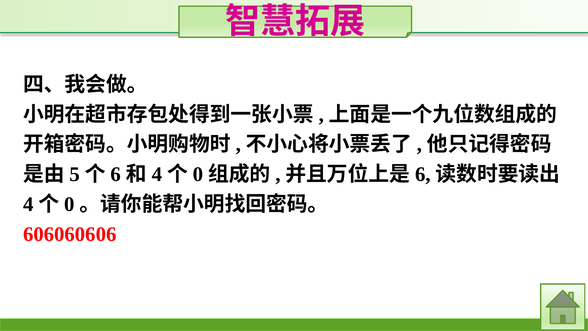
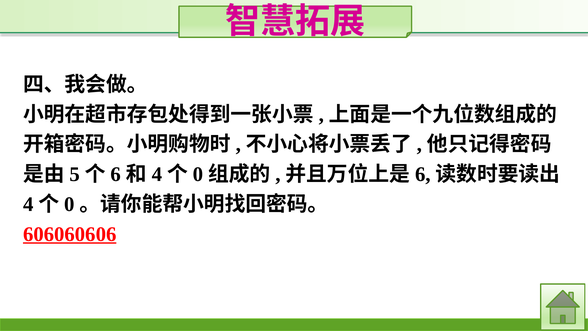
606060606 underline: none -> present (70, 234)
